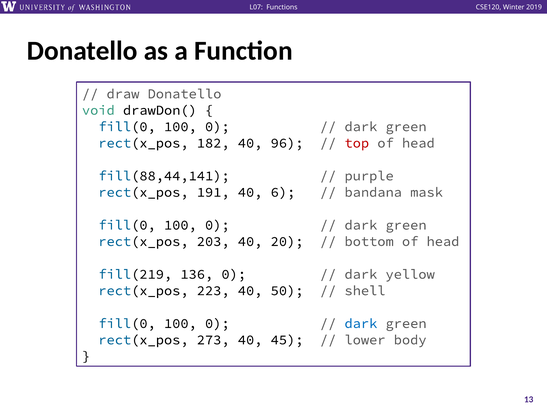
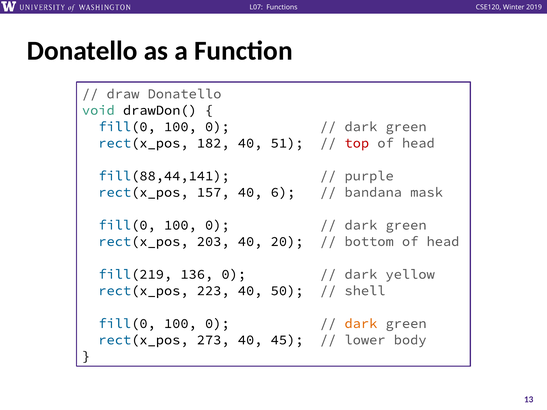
96: 96 -> 51 (287, 143)
191: 191 -> 157 (213, 192)
dark colour: blue -> orange (361, 324)
